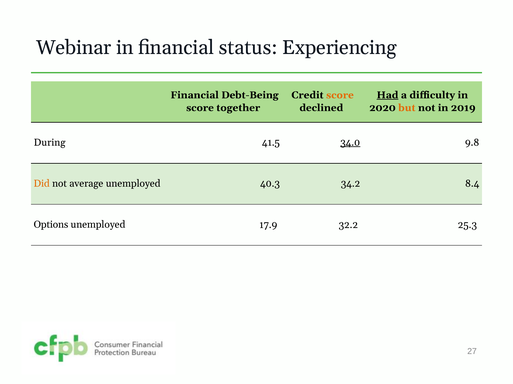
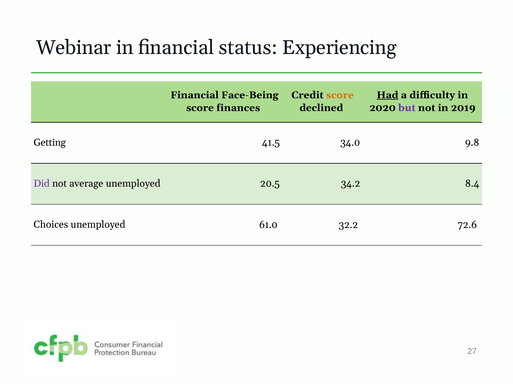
Debt-Being: Debt-Being -> Face-Being (250, 95)
together: together -> finances (238, 108)
but colour: orange -> purple (407, 108)
During: During -> Getting (50, 143)
34.0 underline: present -> none (350, 143)
Did colour: orange -> purple (42, 184)
40.3: 40.3 -> 20.5 (270, 184)
Options: Options -> Choices (51, 225)
17.9: 17.9 -> 61.0 (268, 225)
25.3: 25.3 -> 72.6 (467, 225)
